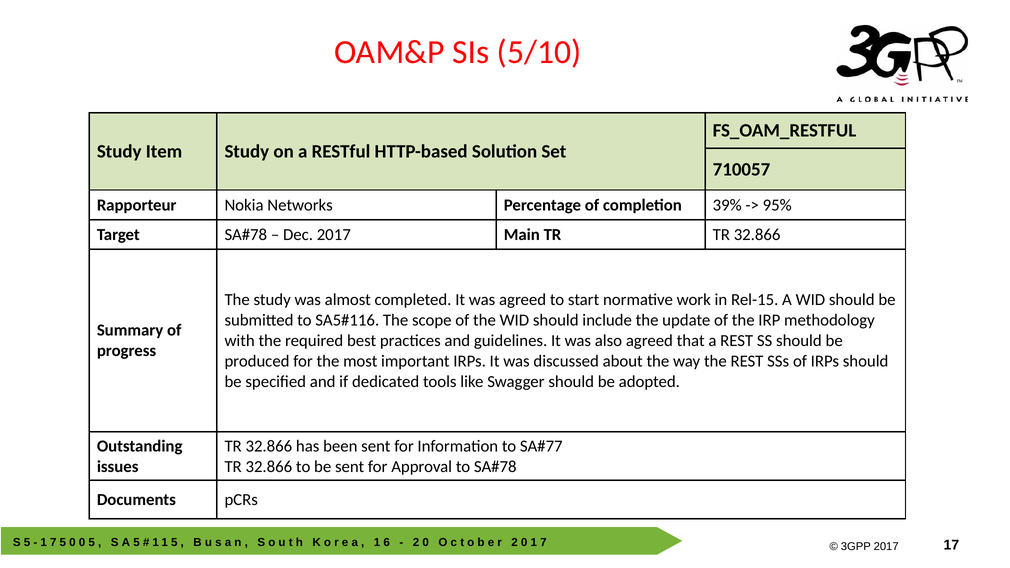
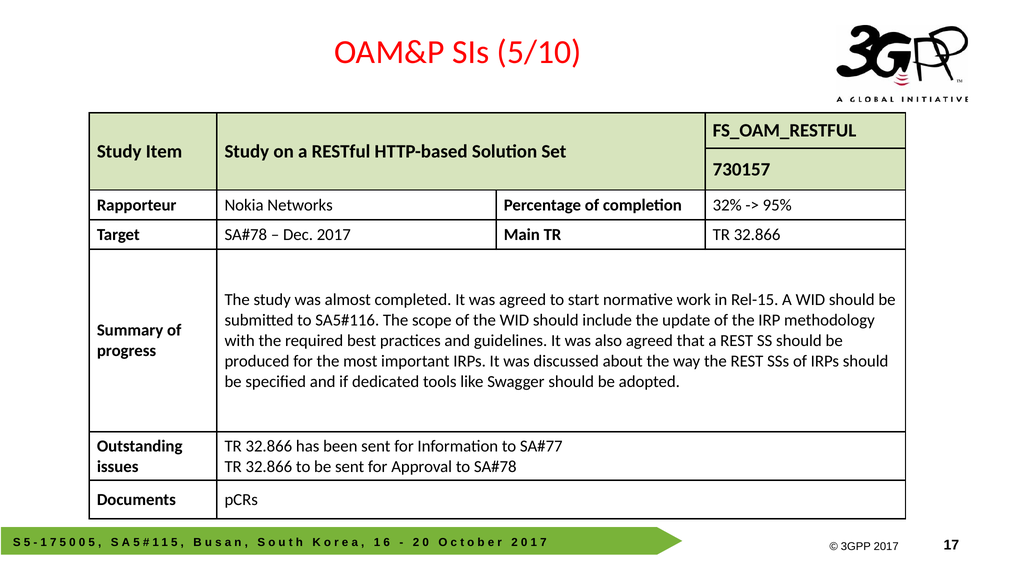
710057: 710057 -> 730157 (741, 169)
39%: 39% -> 32% (727, 205)
